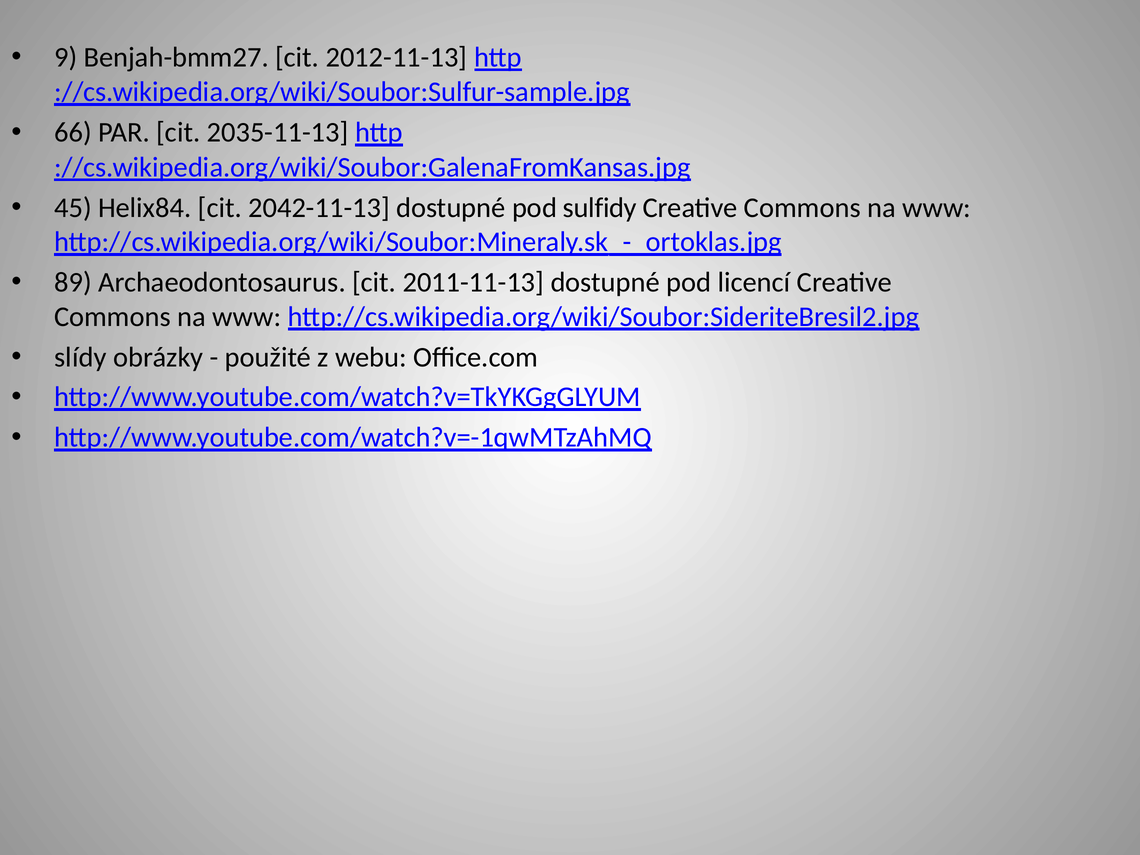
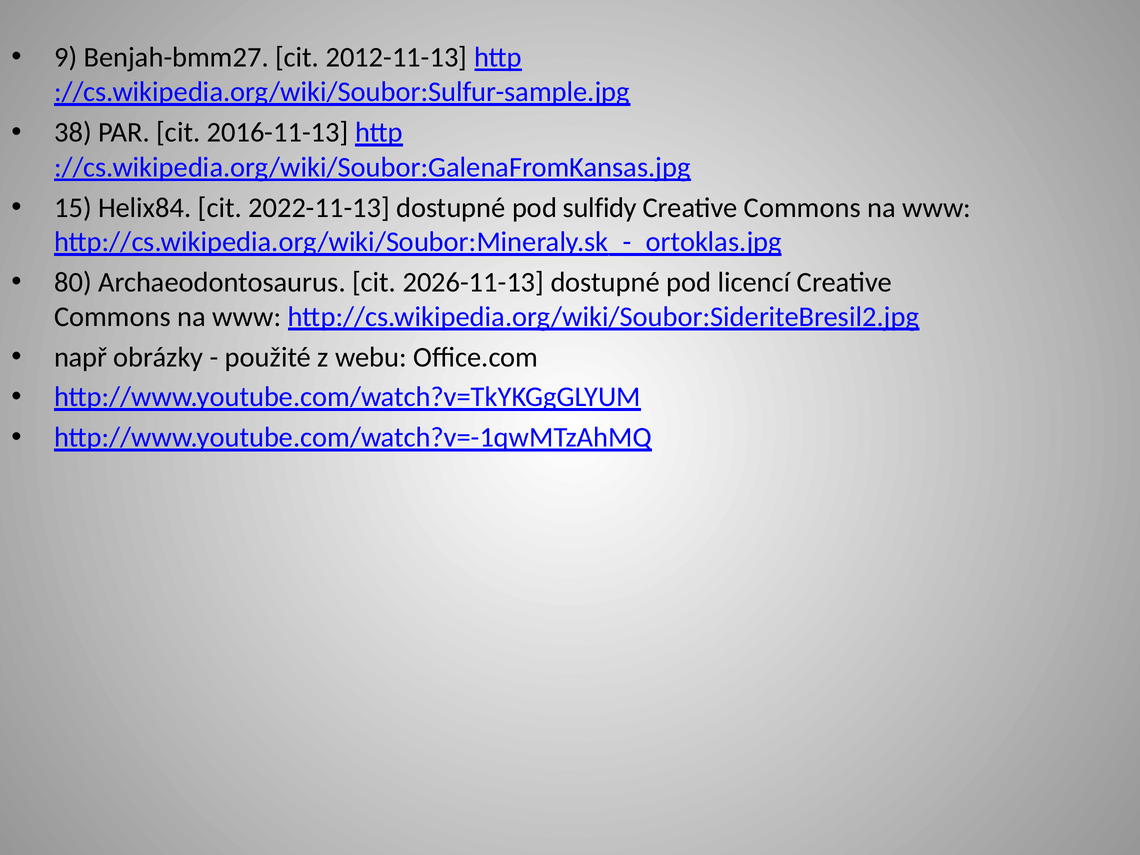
66: 66 -> 38 (73, 133)
2035-11-13: 2035-11-13 -> 2016-11-13 (278, 133)
45: 45 -> 15 (73, 208)
2042-11-13: 2042-11-13 -> 2022-11-13 (319, 208)
89: 89 -> 80 (73, 283)
2011-11-13: 2011-11-13 -> 2026-11-13 (473, 283)
slídy: slídy -> např (81, 357)
